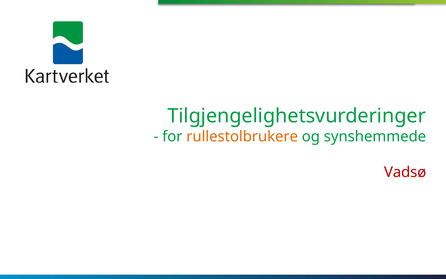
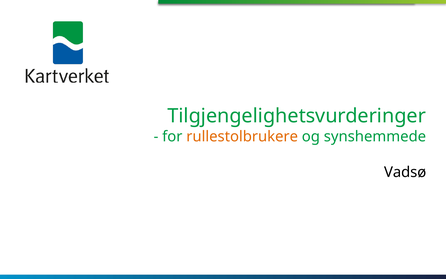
Vadsø colour: red -> black (405, 172)
